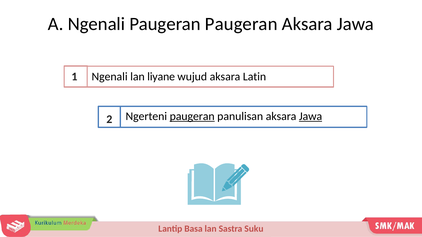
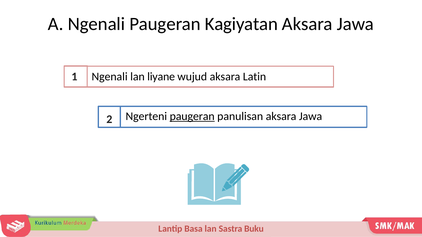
Paugeran Paugeran: Paugeran -> Kagiyatan (241, 24)
Jawa underline: present -> none (311, 116)
Suku: Suku -> Buku (254, 229)
